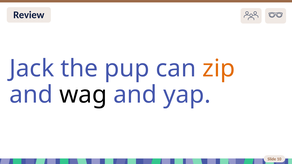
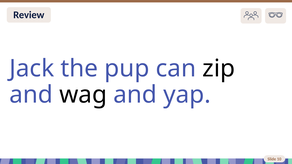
zip colour: orange -> black (219, 69)
